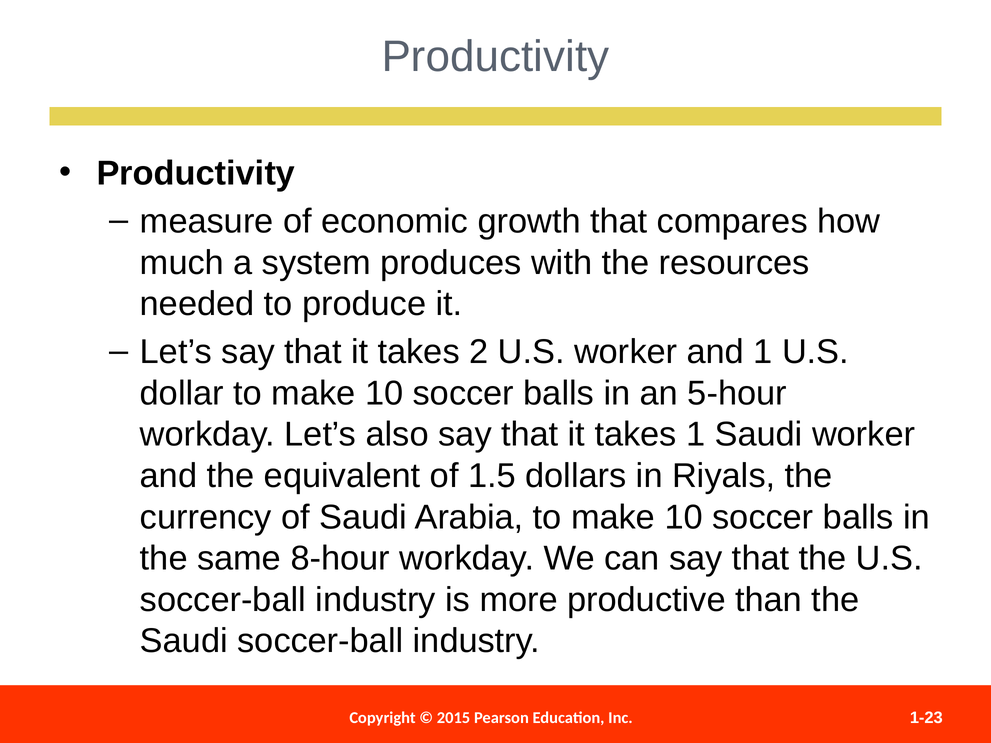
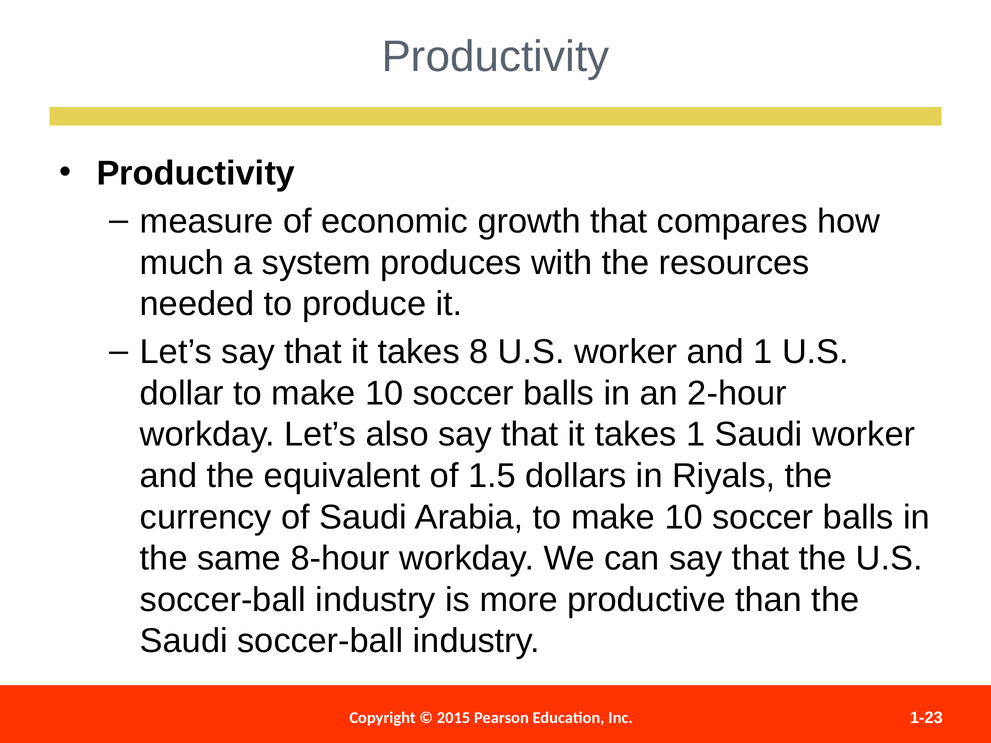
2: 2 -> 8 (479, 352)
5-hour: 5-hour -> 2-hour (737, 394)
